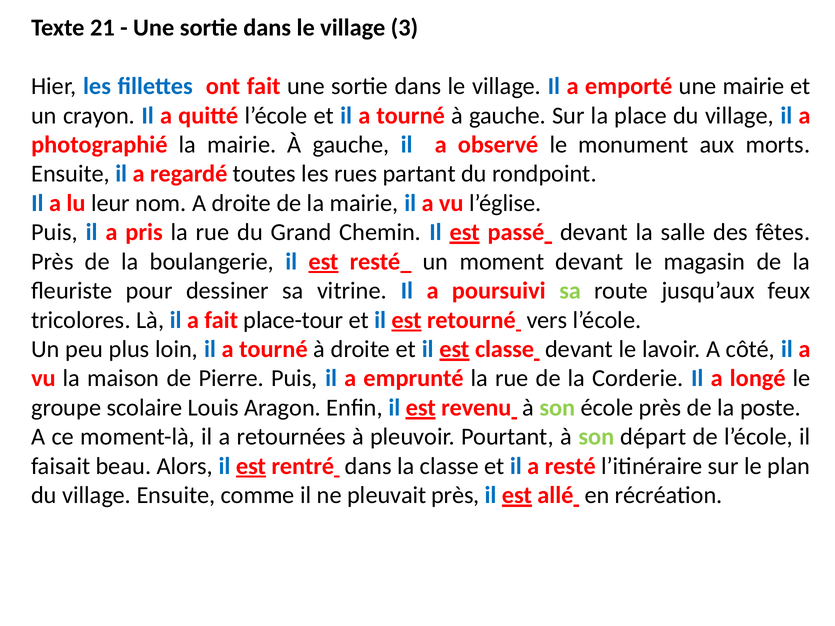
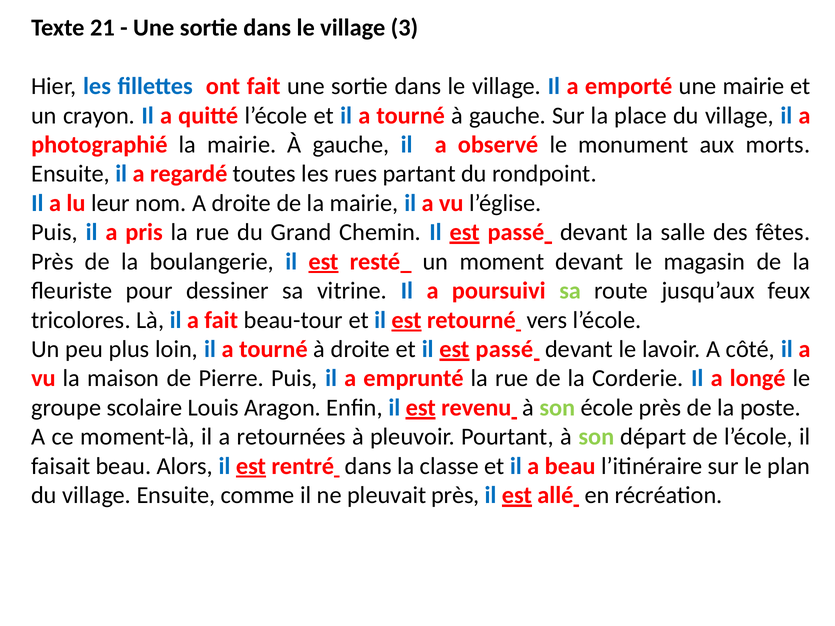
place-tour: place-tour -> beau-tour (293, 320)
et il est classe: classe -> passé (504, 349)
a resté: resté -> beau (570, 466)
